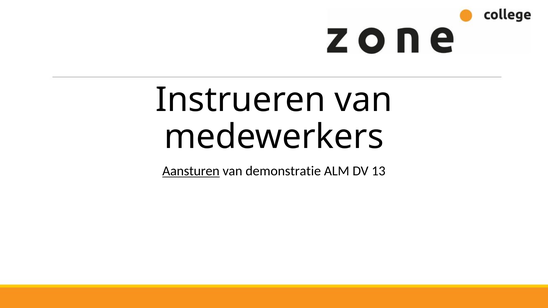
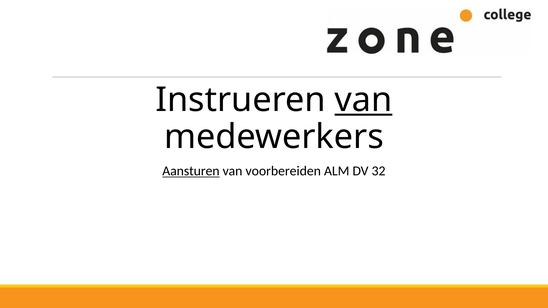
van underline: none -> present (363, 100)
demonstratie: demonstratie -> voorbereiden (283, 171)
13: 13 -> 32 (379, 171)
